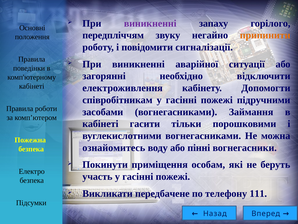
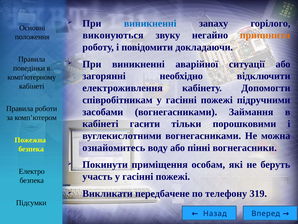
виникненні colour: purple -> blue (150, 23)
передпліччям: передпліччям -> виконуються (113, 35)
сигналізації: сигналізації -> докладаючи (204, 47)
111: 111 -> 319 (258, 193)
